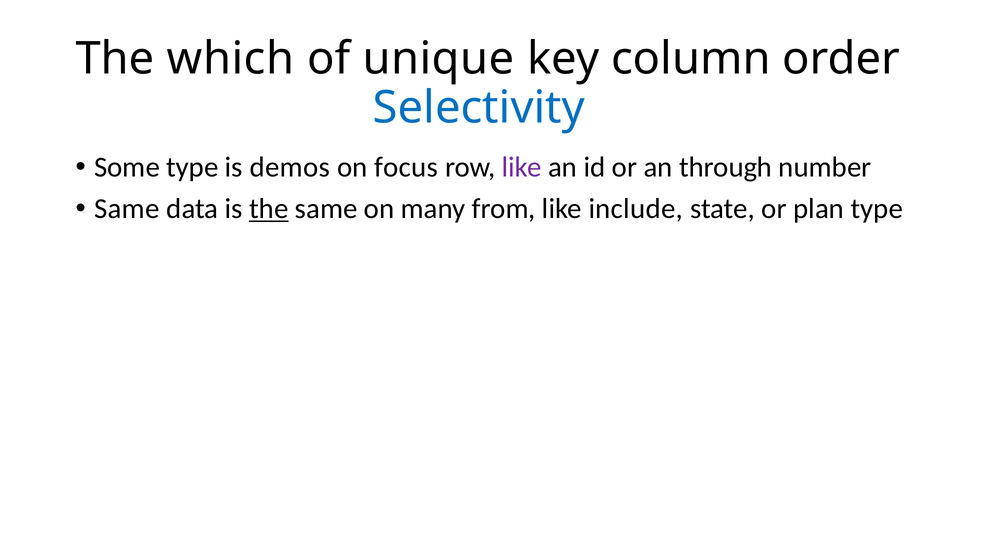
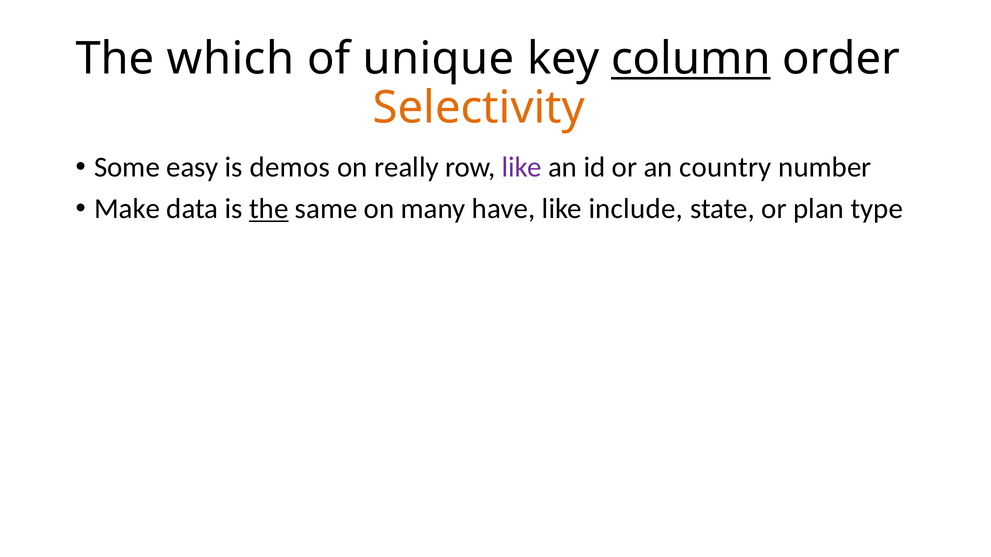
column underline: none -> present (691, 59)
Selectivity colour: blue -> orange (479, 108)
Some type: type -> easy (192, 168)
focus: focus -> really (406, 168)
through: through -> country (725, 168)
Same: Same -> Make (127, 209)
from: from -> have (504, 209)
